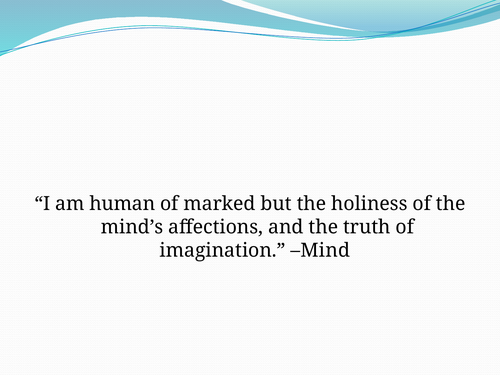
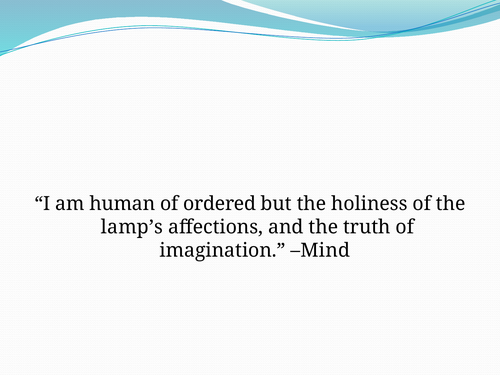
marked: marked -> ordered (220, 204)
mind’s: mind’s -> lamp’s (132, 227)
